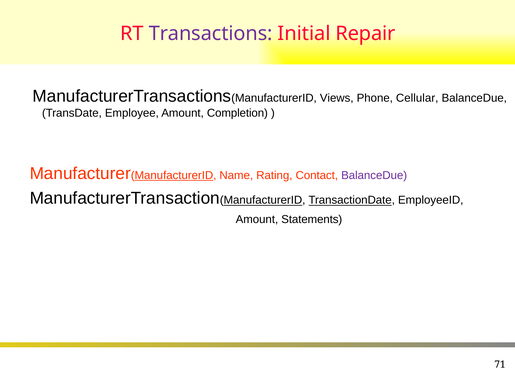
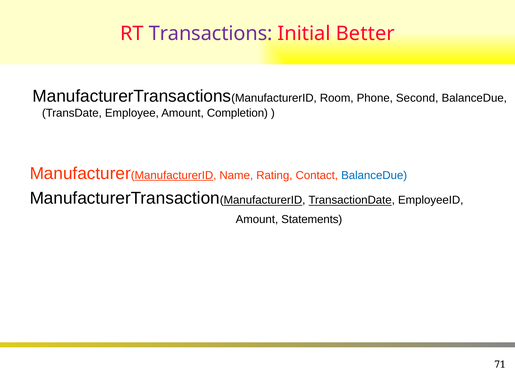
Repair: Repair -> Better (365, 34)
Views: Views -> Room (337, 98)
Cellular: Cellular -> Second (417, 98)
BalanceDue colour: purple -> blue (374, 175)
